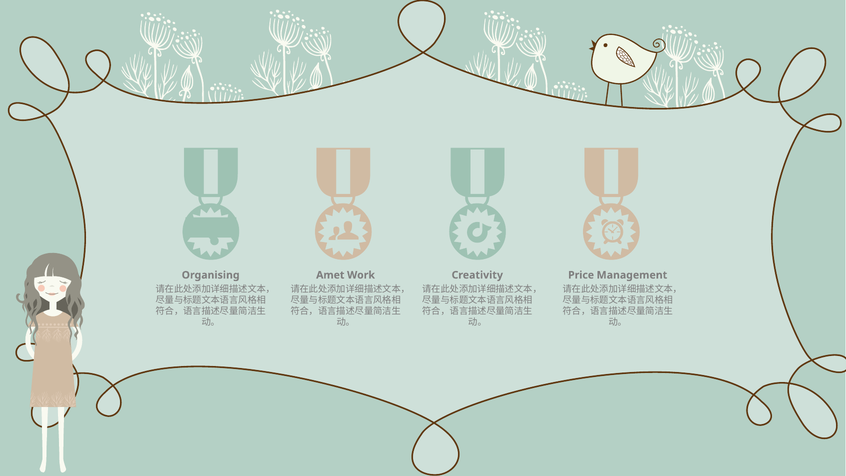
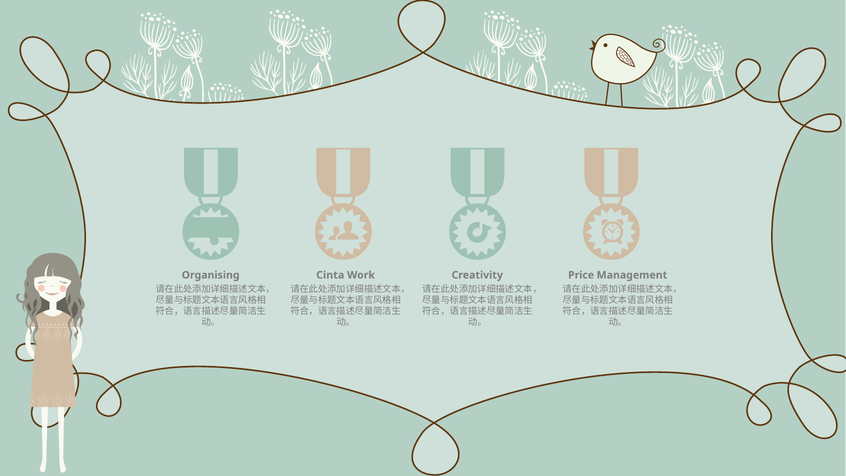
Amet: Amet -> Cinta (330, 275)
